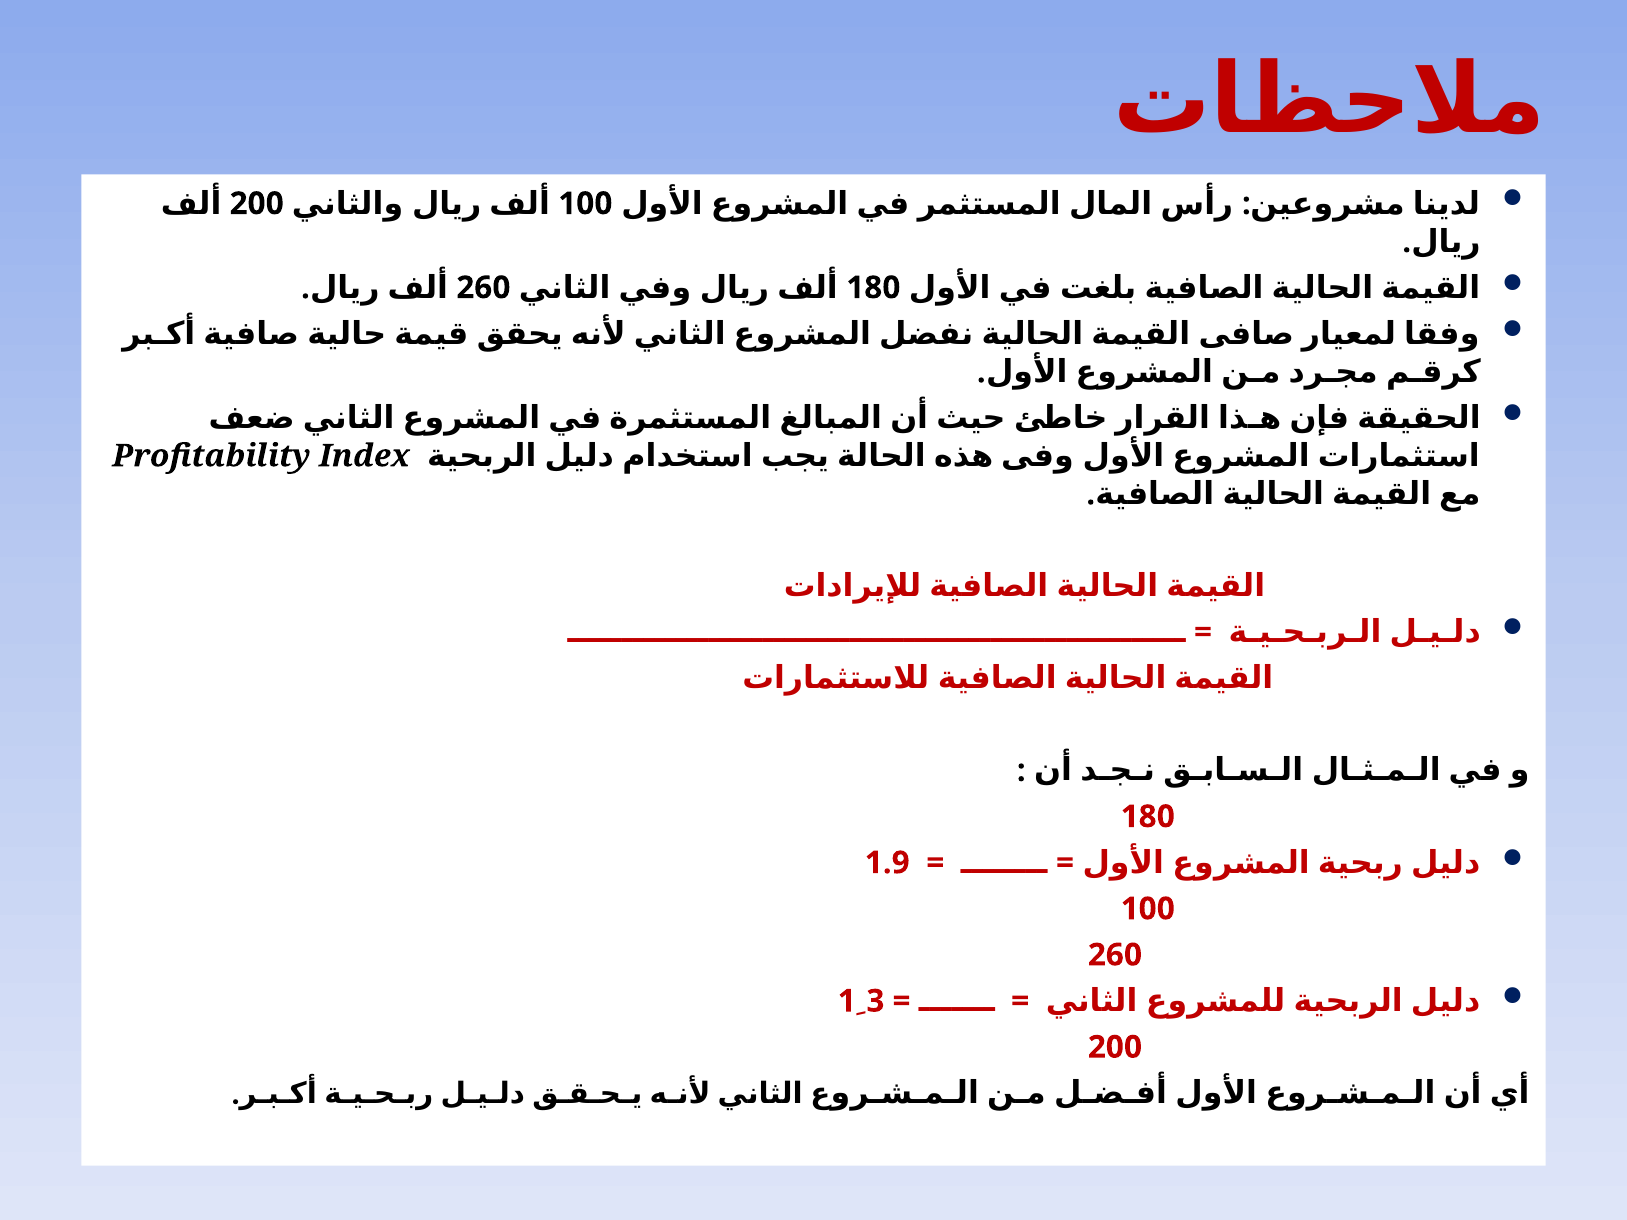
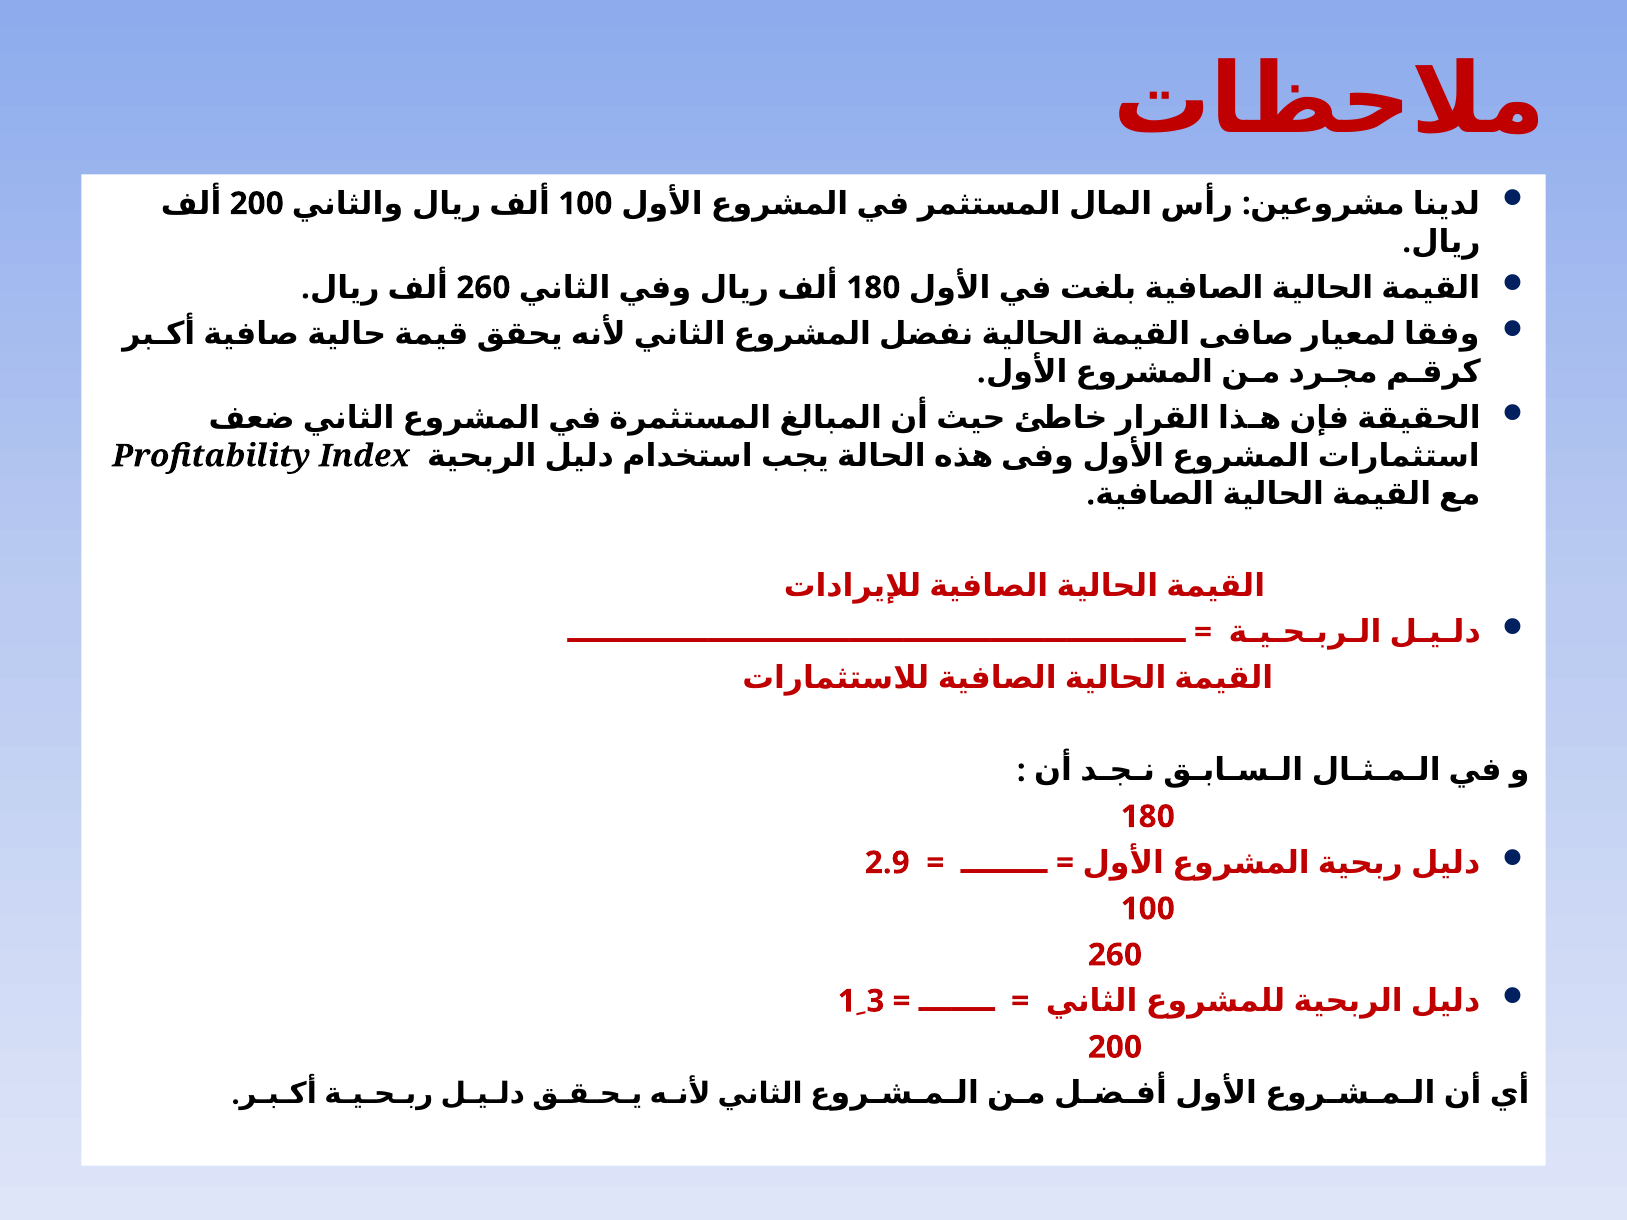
1.9: 1.9 -> 2.9 (887, 863)
